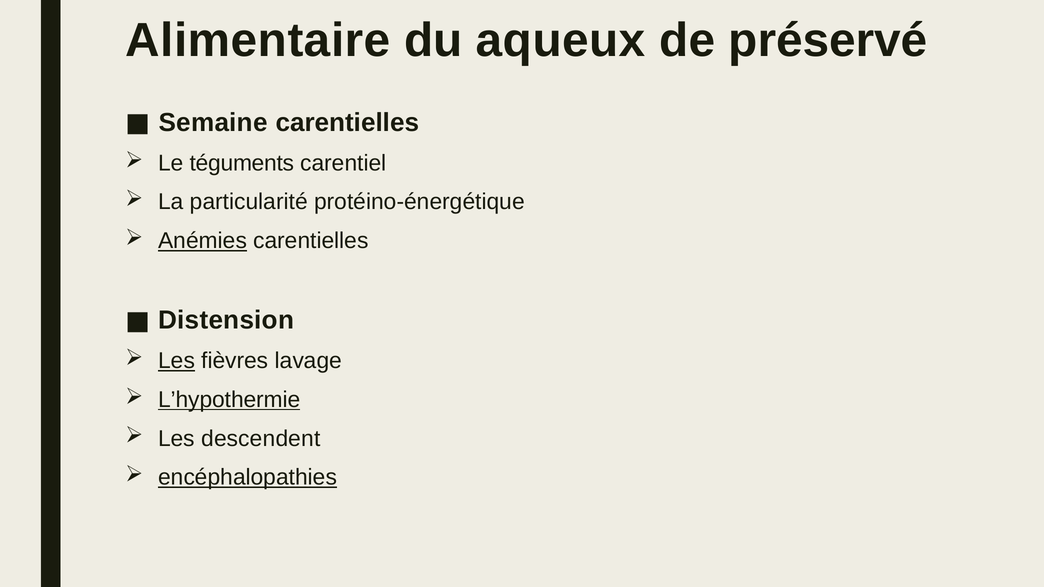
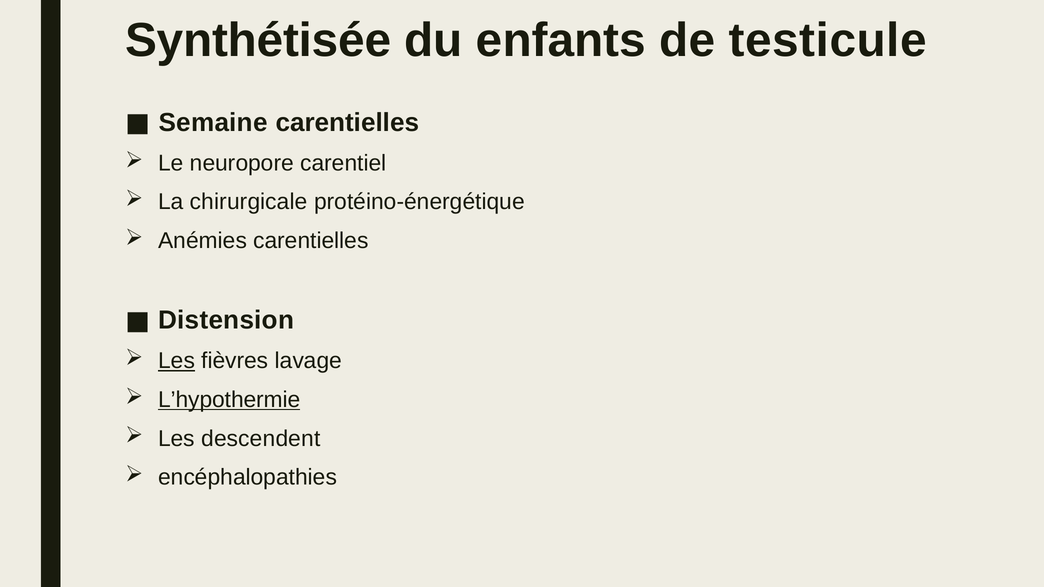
Alimentaire: Alimentaire -> Synthétisée (258, 40)
aqueux: aqueux -> enfants (561, 40)
préservé: préservé -> testicule (828, 40)
téguments: téguments -> neuropore (242, 163)
particularité: particularité -> chirurgicale (249, 202)
Anémies underline: present -> none (203, 241)
encéphalopathies underline: present -> none (248, 478)
